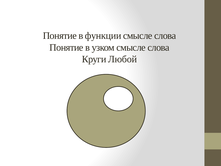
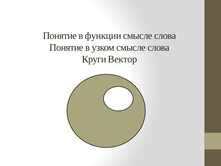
Любой: Любой -> Вектор (123, 59)
